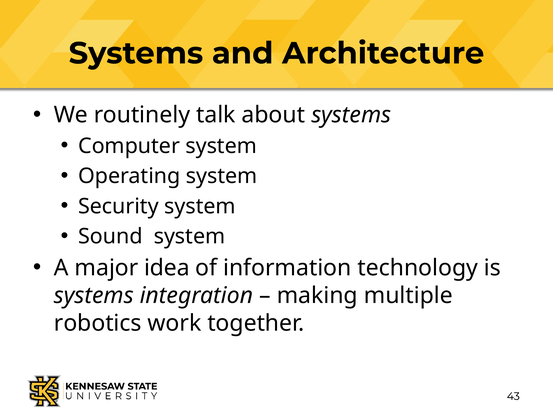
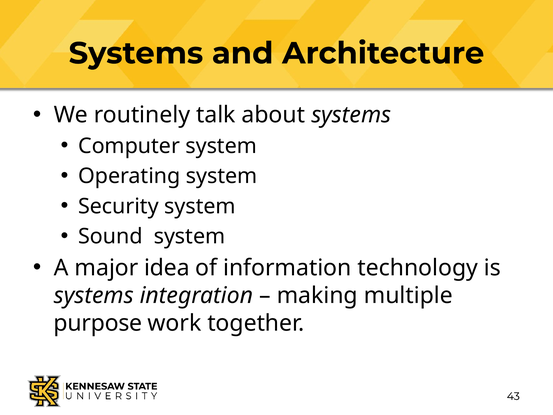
robotics: robotics -> purpose (98, 323)
